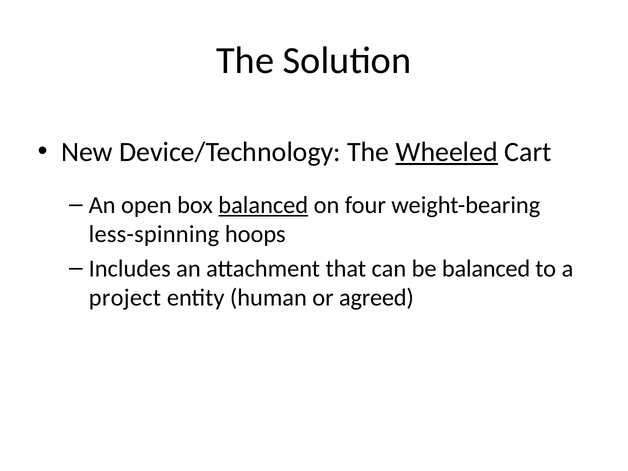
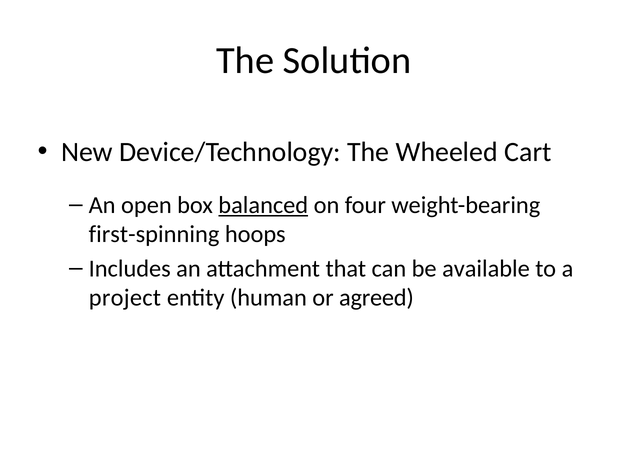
Wheeled underline: present -> none (447, 152)
less-spinning: less-spinning -> first-spinning (154, 234)
be balanced: balanced -> available (486, 269)
